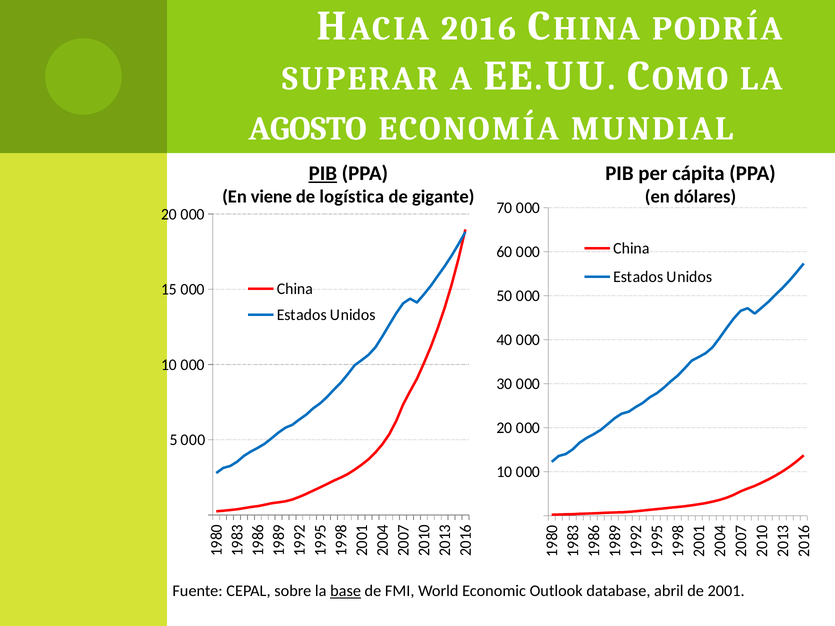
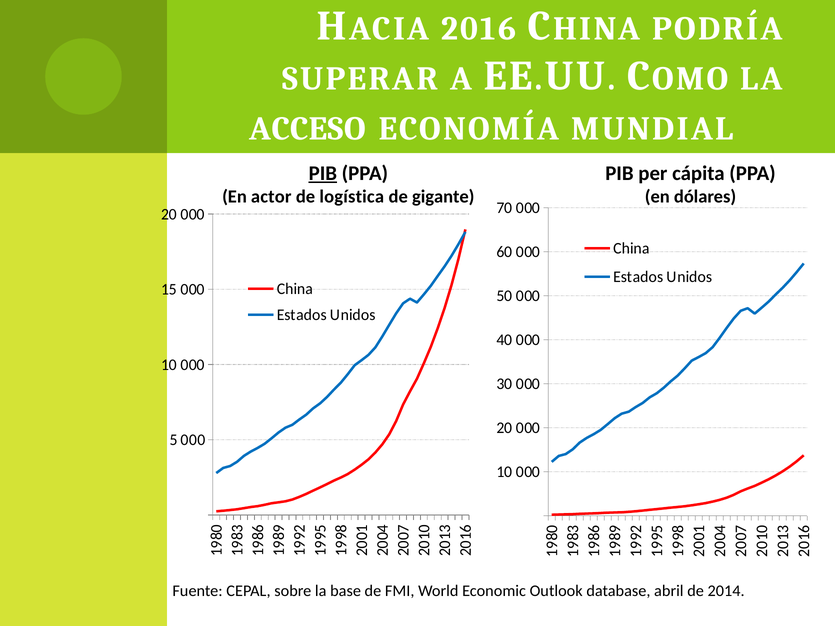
AGOSTO: AGOSTO -> ACCESO (308, 129)
viene: viene -> actor (271, 197)
base underline: present -> none (346, 591)
2001: 2001 -> 2014 (726, 591)
